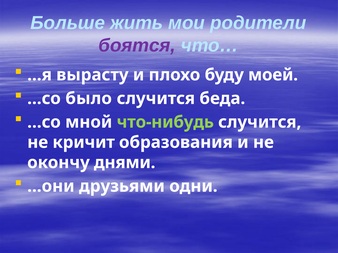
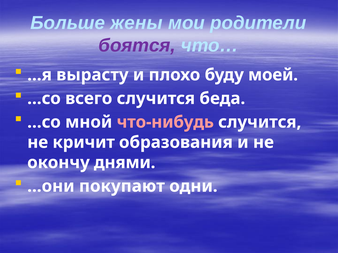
жить: жить -> жены (137, 23)
было: было -> всего (89, 99)
что-нибудь colour: light green -> pink (165, 122)
друзьями: друзьями -> покупают (122, 187)
